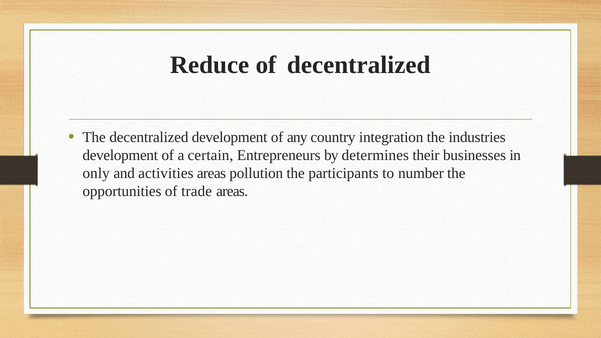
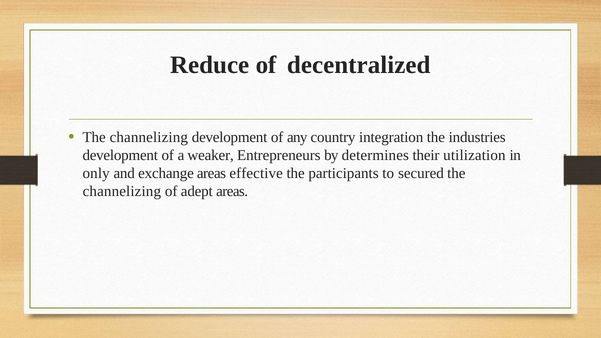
decentralized: decentralized -> channelizing (149, 137)
certain: certain -> weaker (211, 155)
businesses: businesses -> utilization (474, 155)
activities: activities -> exchange (166, 173)
pollution: pollution -> effective (256, 173)
number: number -> secured (421, 173)
opportunities: opportunities -> channelizing (122, 191)
trade: trade -> adept (197, 191)
